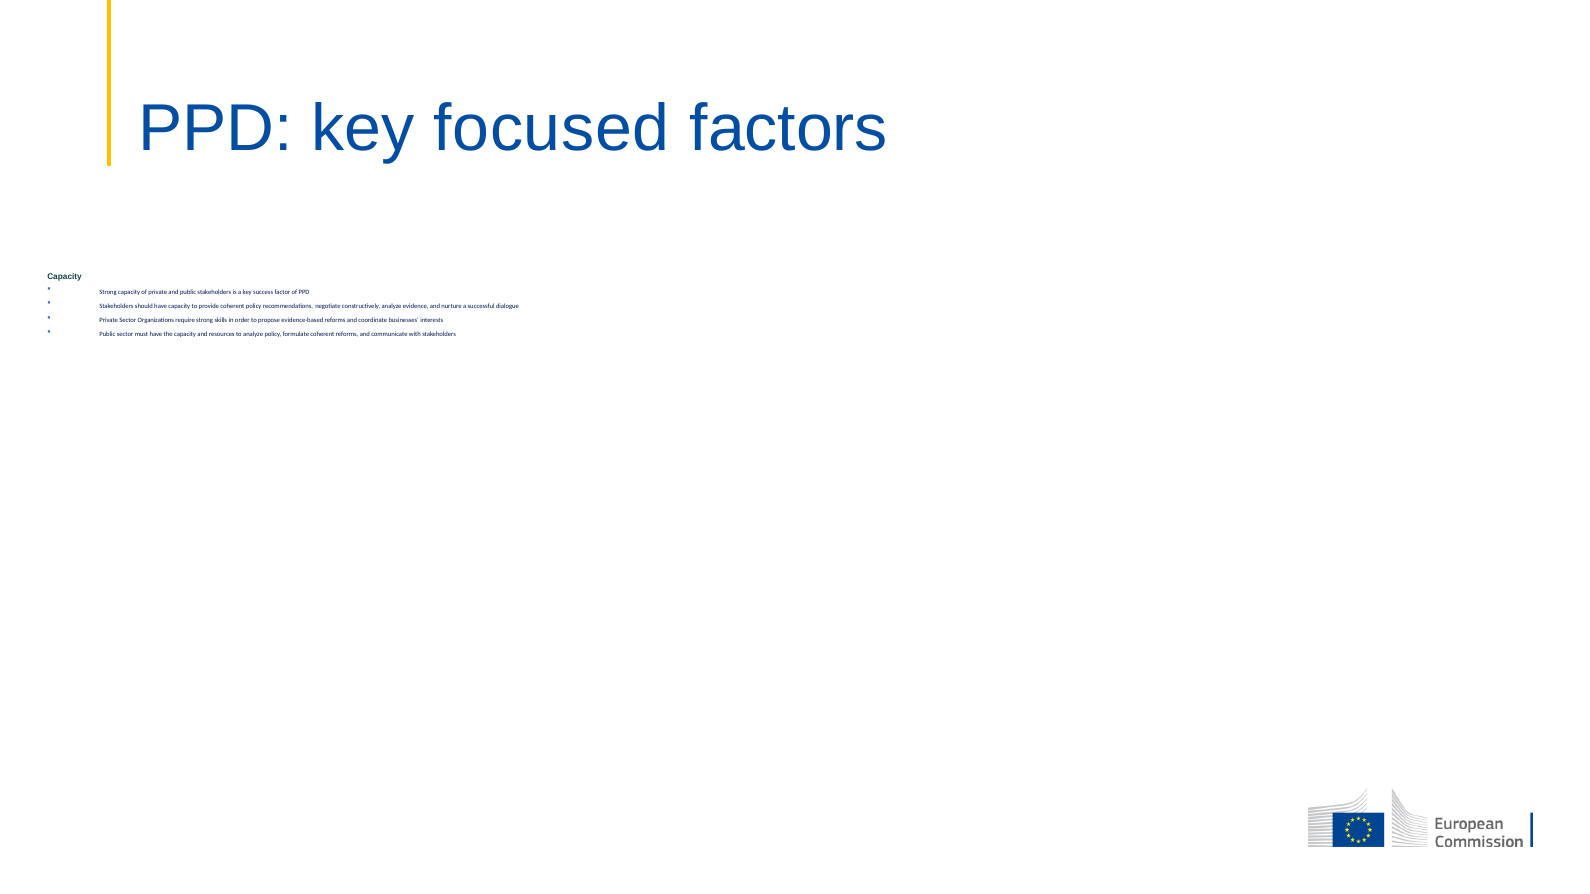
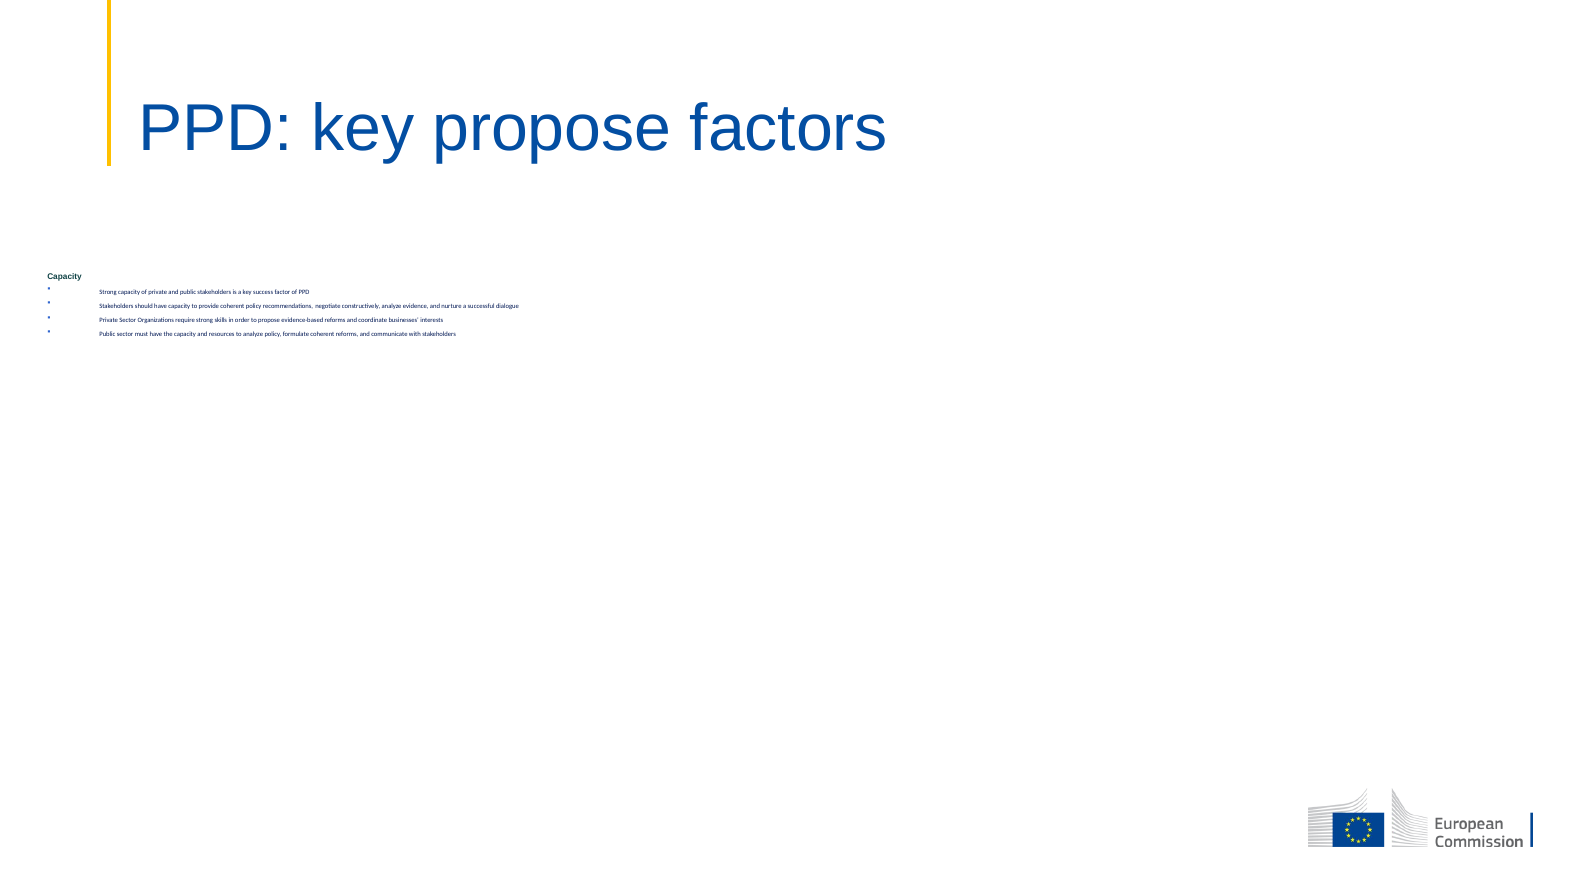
key focused: focused -> propose (552, 129)
